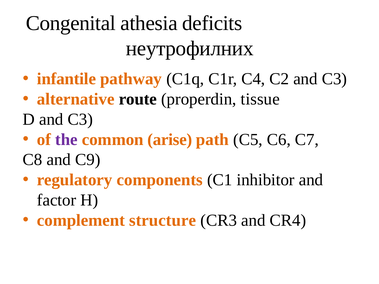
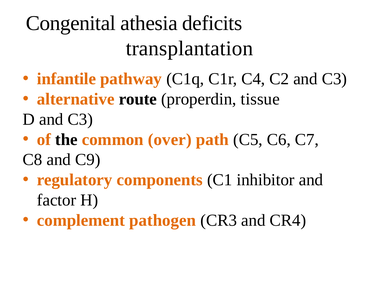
неутрофилних: неутрофилних -> transplantation (189, 48)
the colour: purple -> black (66, 140)
arise: arise -> over (170, 140)
structure: structure -> pathogen (163, 220)
